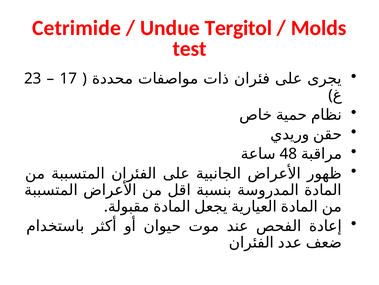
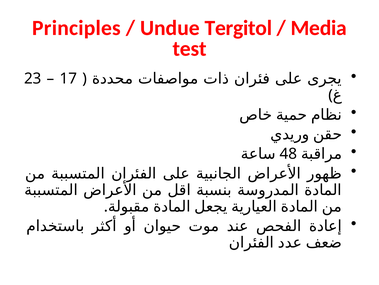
Cetrimide: Cetrimide -> Principles (76, 28)
Molds: Molds -> Media (319, 28)
